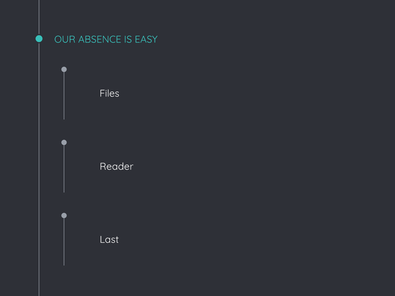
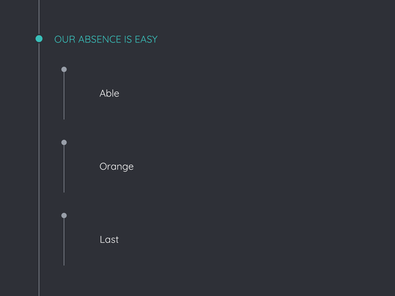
Files: Files -> Able (109, 94)
Reader: Reader -> Orange (117, 167)
